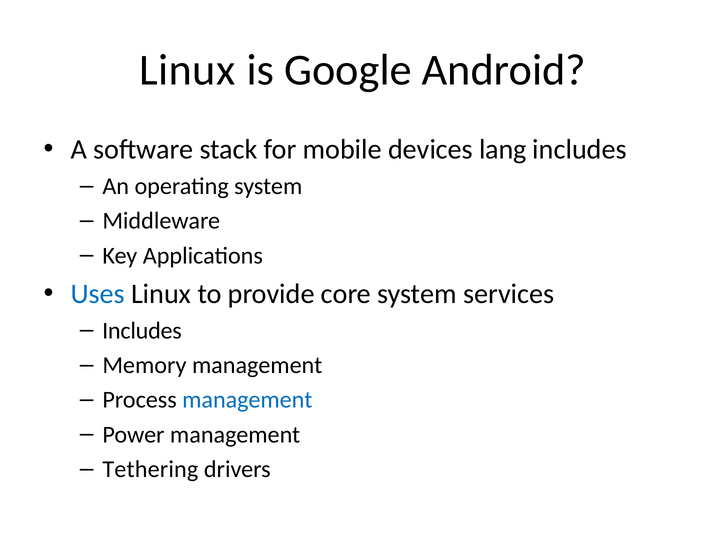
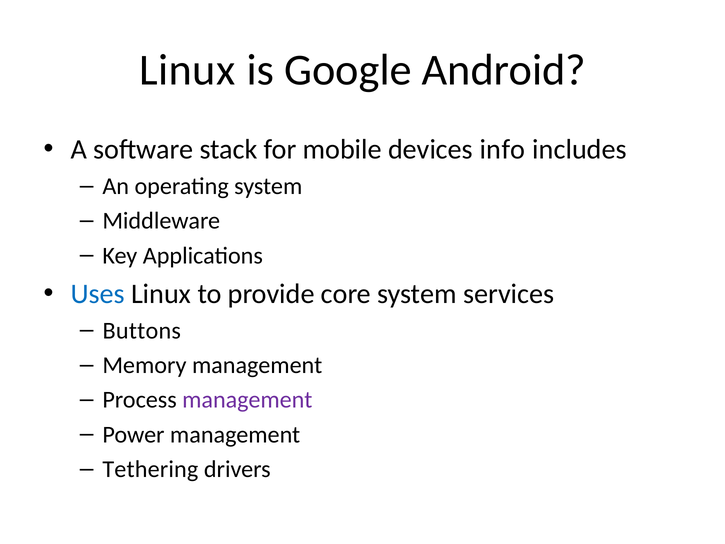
lang: lang -> info (502, 149)
Includes: Includes -> Buttons (142, 330)
management colour: blue -> purple (247, 400)
